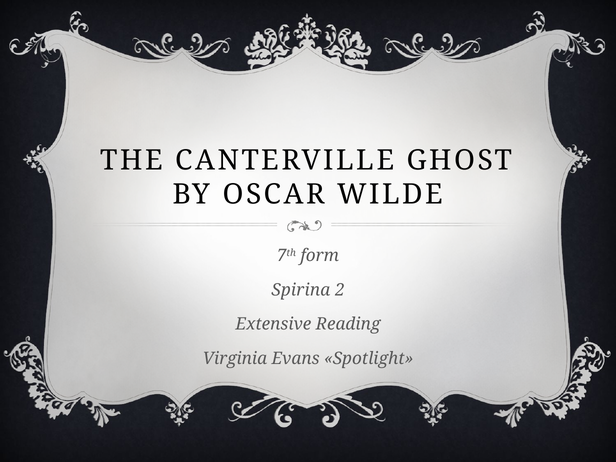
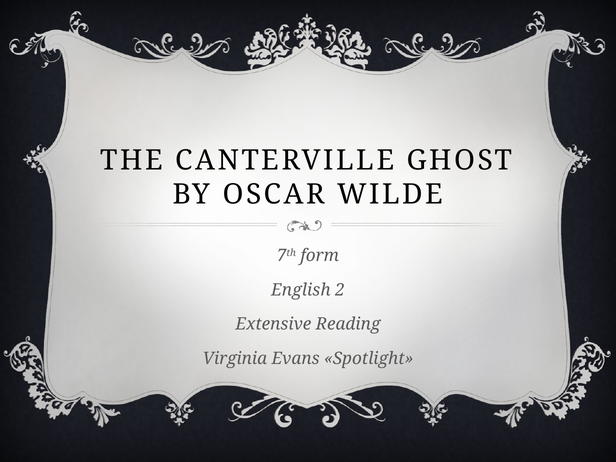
Spirina: Spirina -> English (301, 290)
